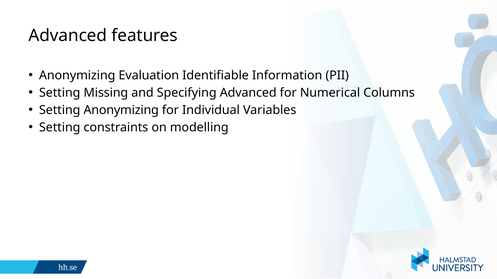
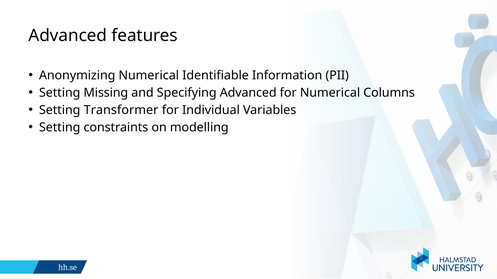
Anonymizing Evaluation: Evaluation -> Numerical (149, 75)
Setting Anonymizing: Anonymizing -> Transformer (121, 110)
